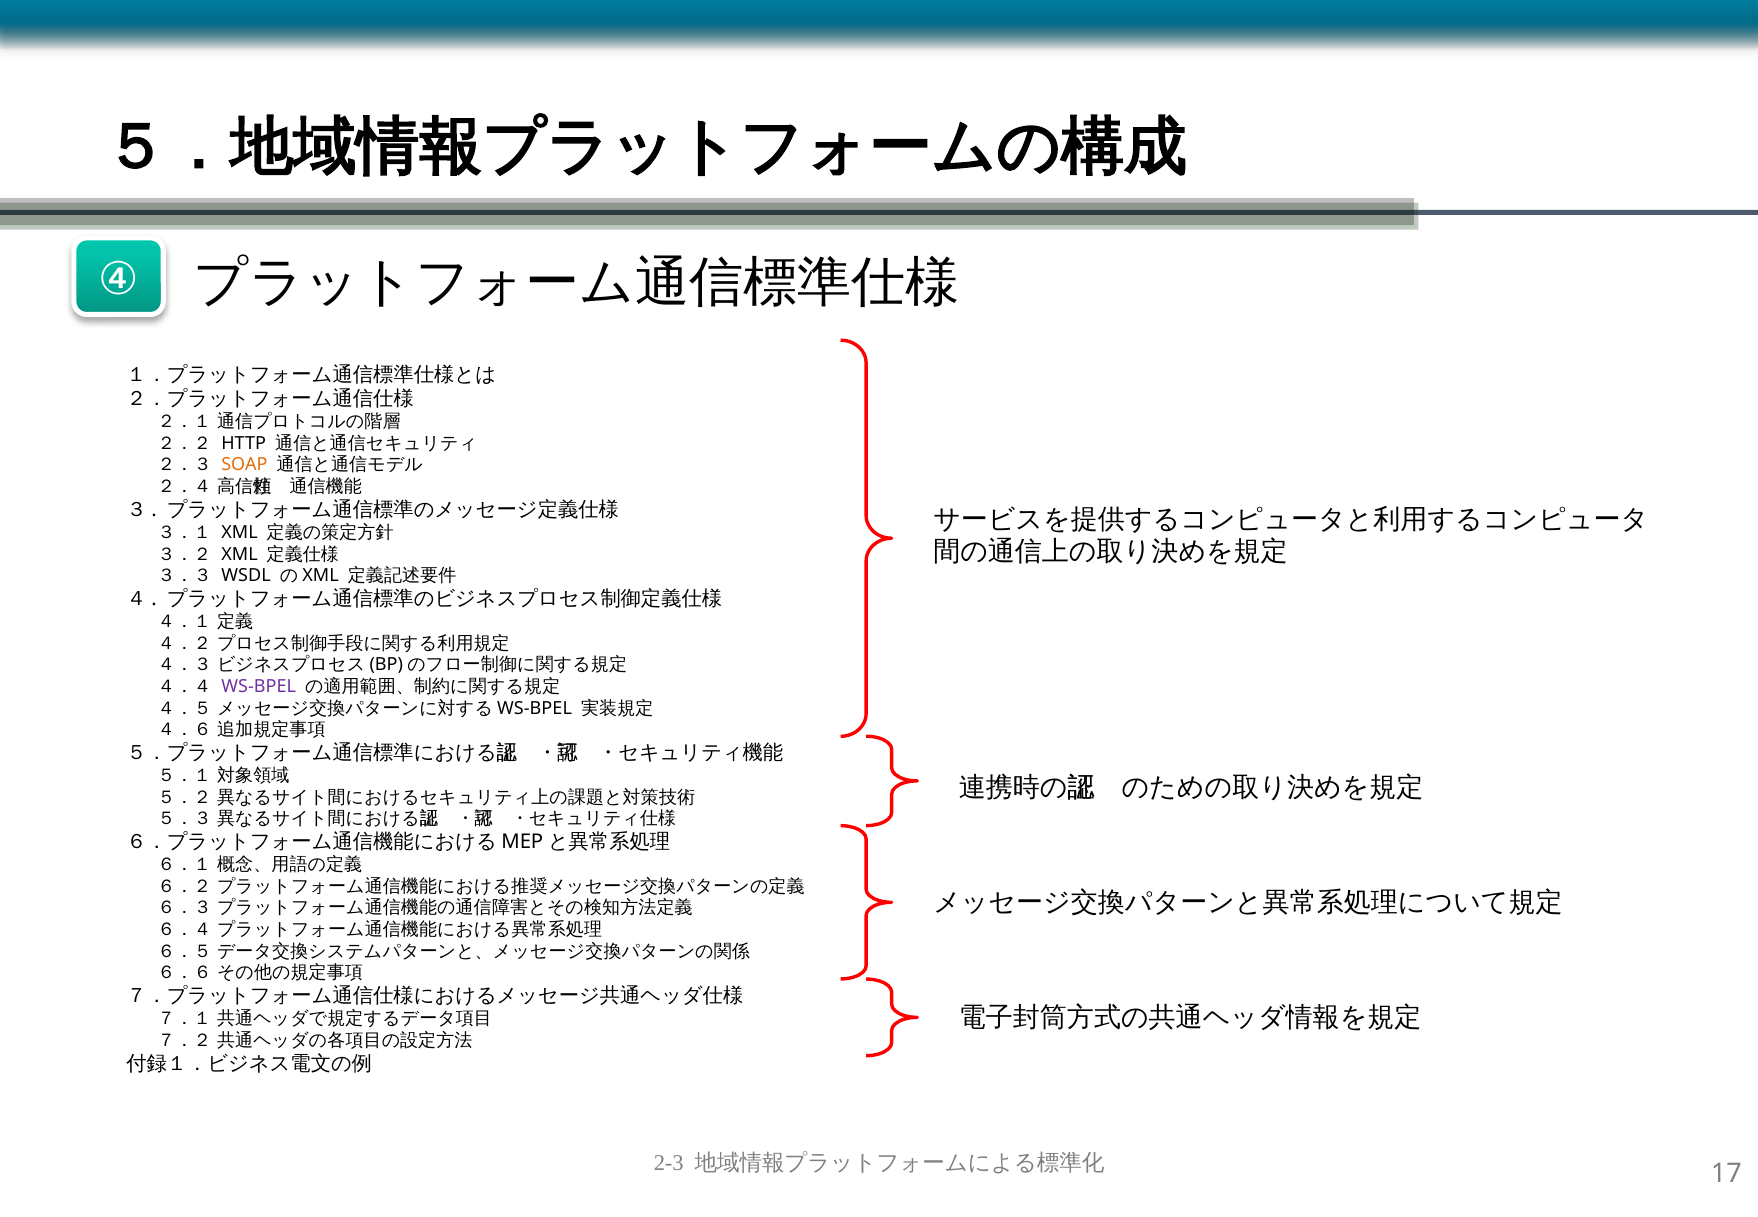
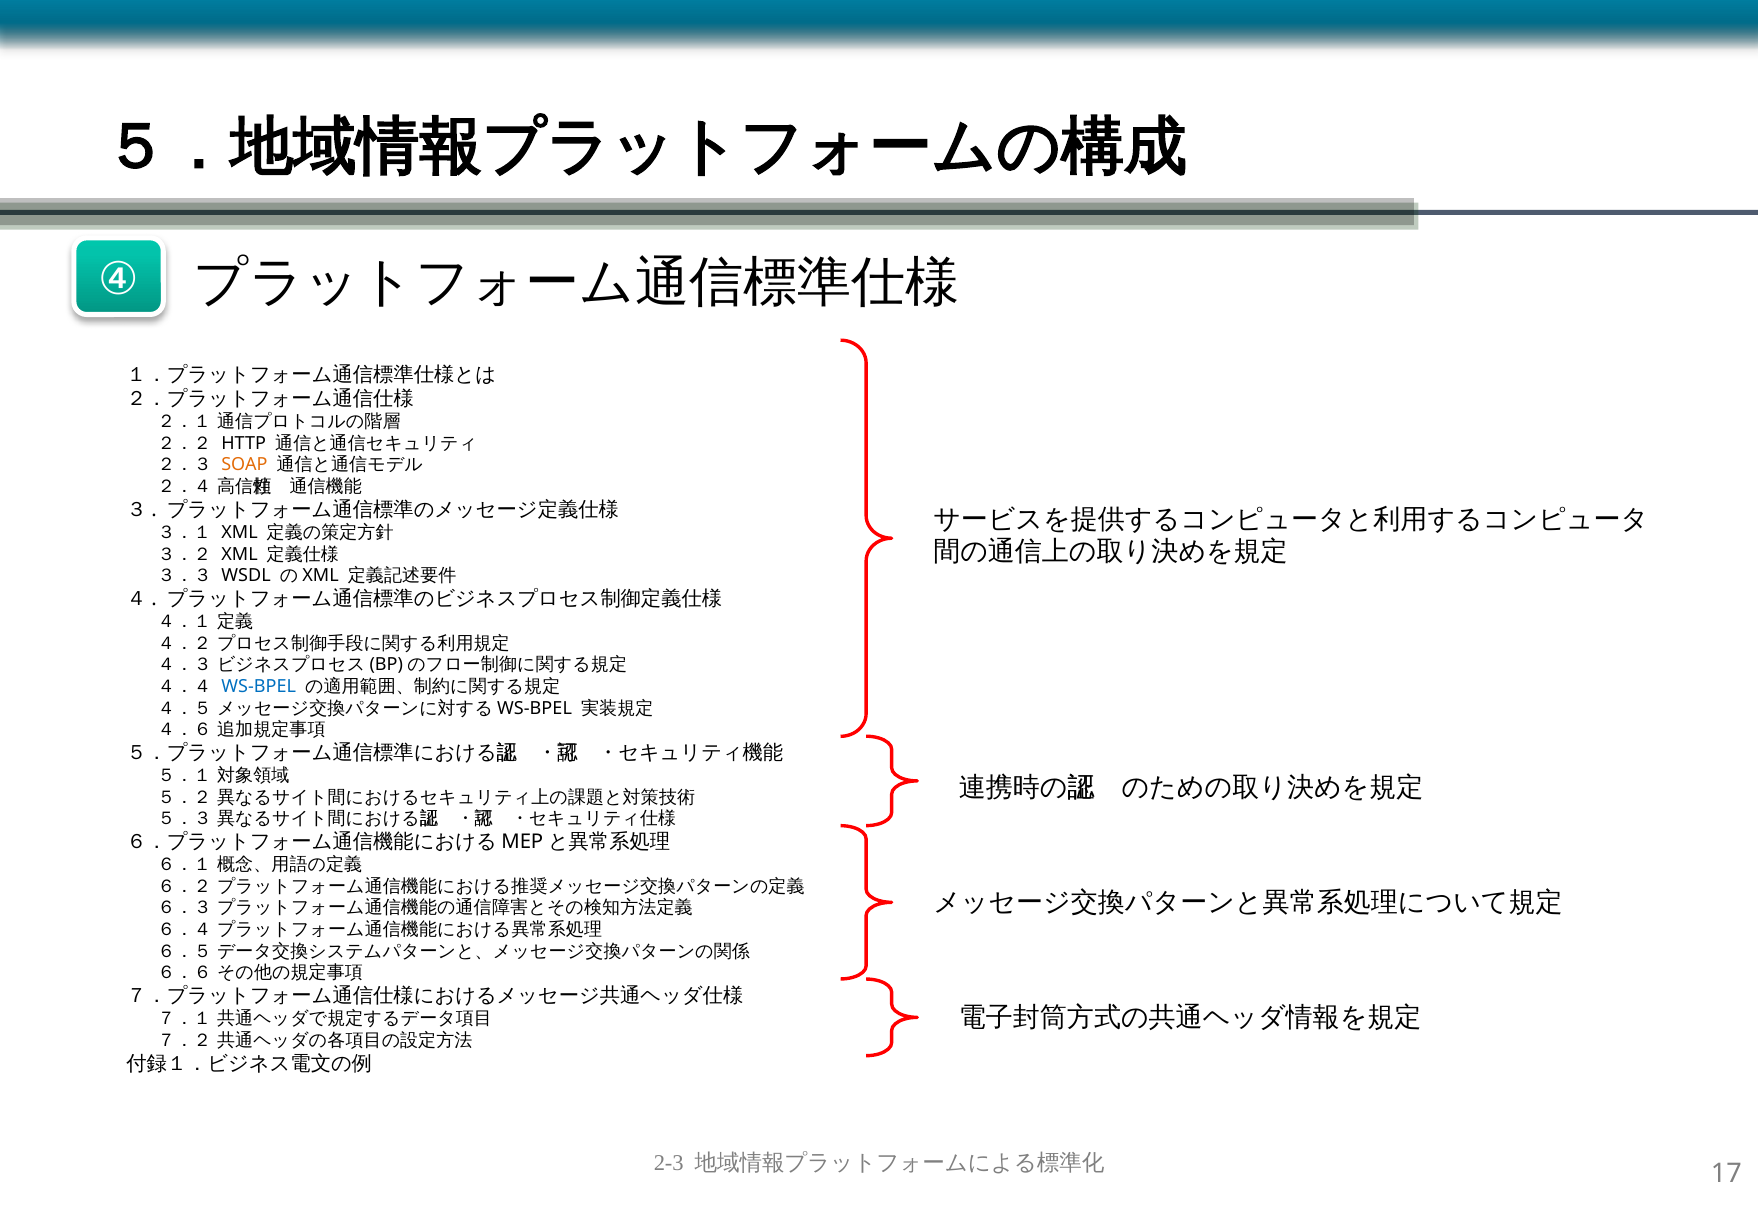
WS-BPEL colour: purple -> blue (259, 687)
